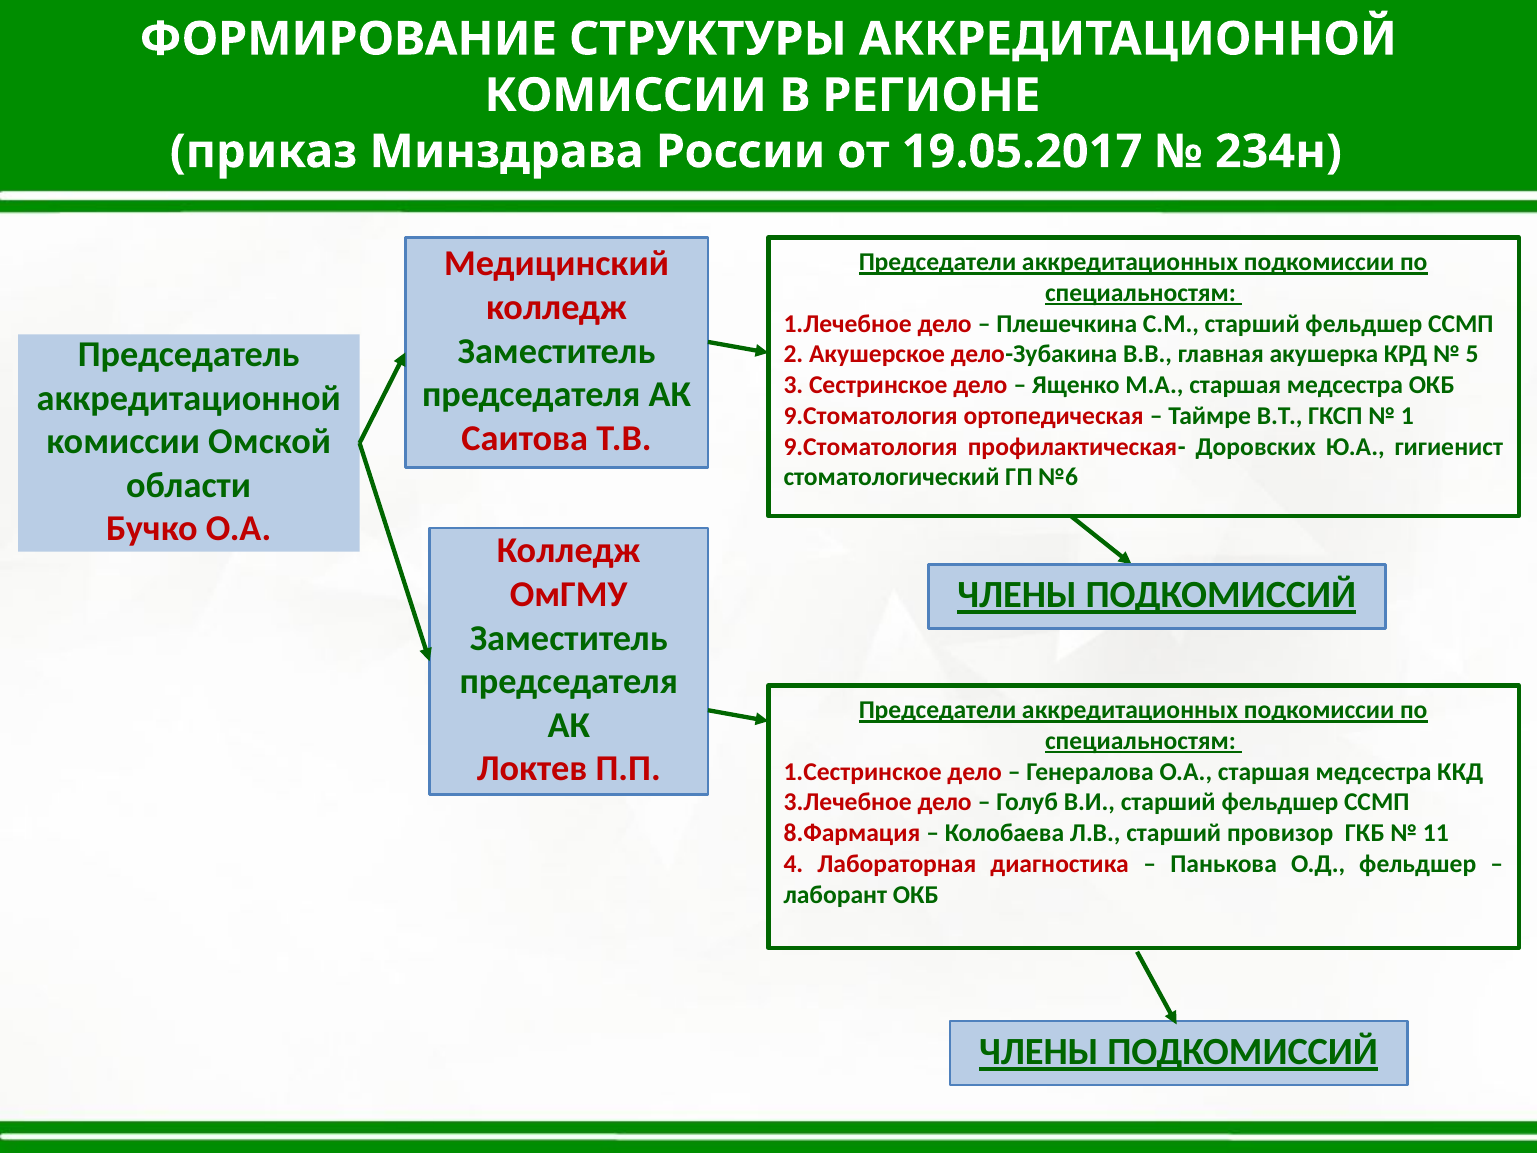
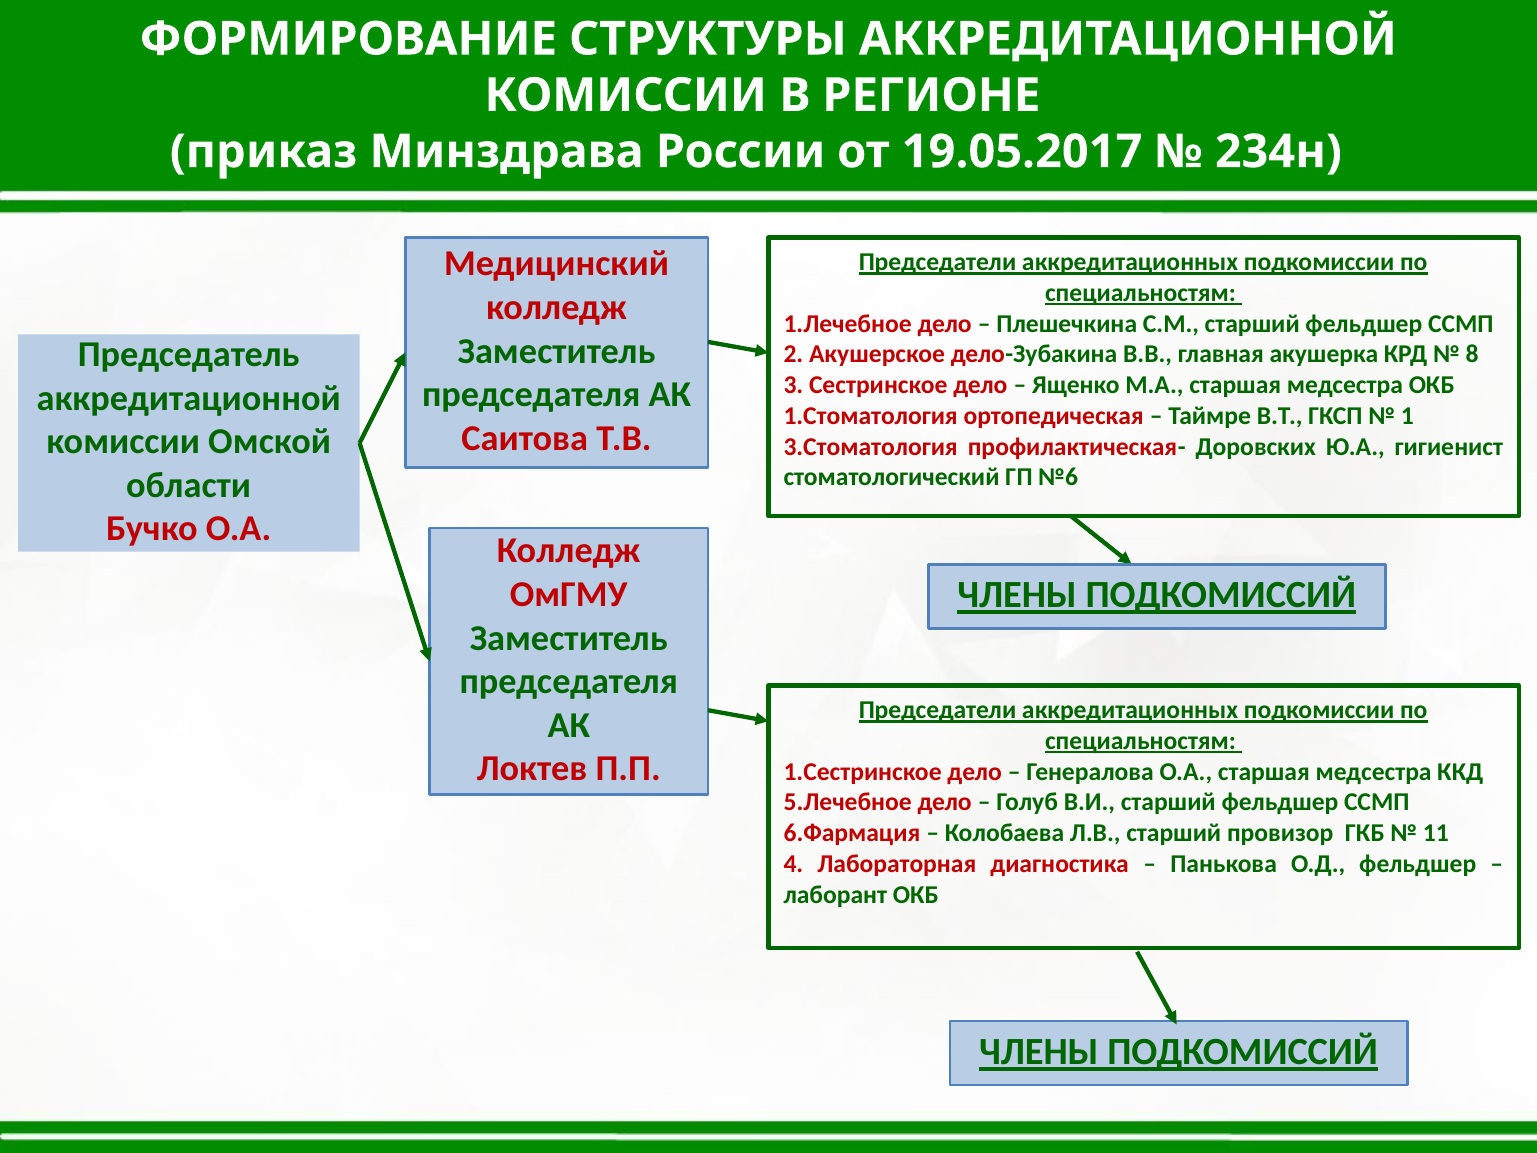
5: 5 -> 8 (1472, 354)
9.Стоматология: 9.Стоматология -> 1.Стоматология (871, 416)
9.Стоматология: 9.Стоматология -> 3.Стоматология (871, 447)
3.Лечебное: 3.Лечебное -> 5.Лечебное (848, 802)
8.Фармация: 8.Фармация -> 6.Фармация (852, 833)
